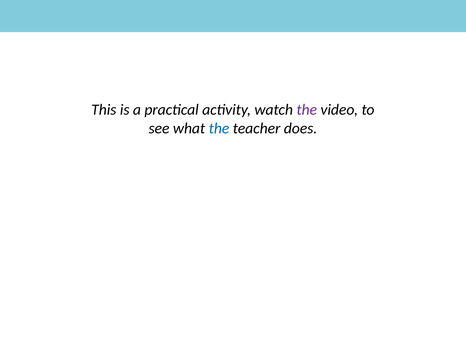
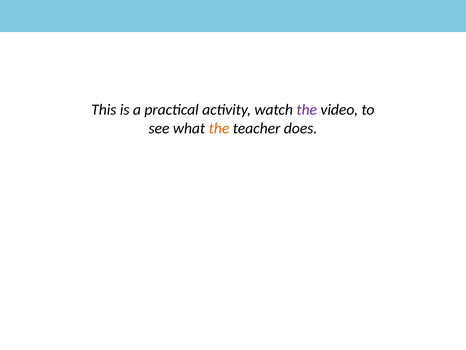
the colour: blue -> orange (219, 128)
